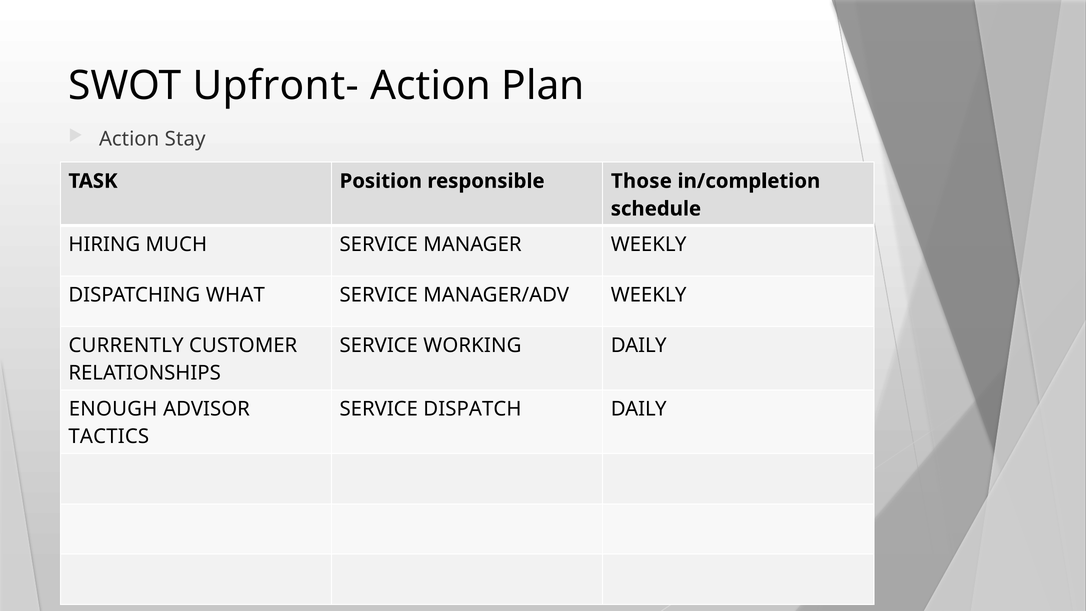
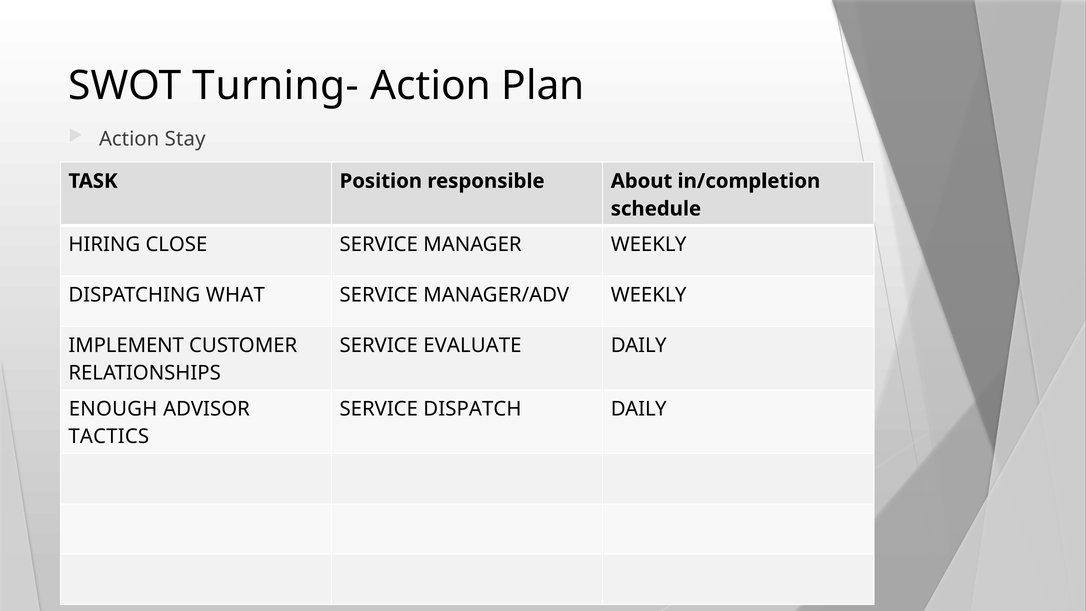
Upfront-: Upfront- -> Turning- (276, 86)
Those: Those -> About (642, 181)
MUCH: MUCH -> CLOSE (176, 245)
CURRENTLY: CURRENTLY -> IMPLEMENT (126, 345)
WORKING: WORKING -> EVALUATE (472, 345)
